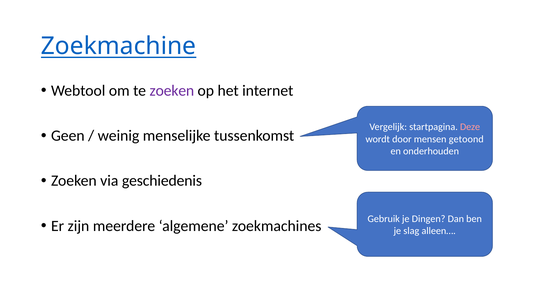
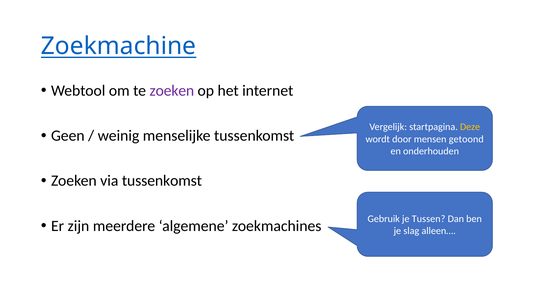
Deze colour: pink -> yellow (470, 127)
via geschiedenis: geschiedenis -> tussenkomst (162, 181)
Dingen: Dingen -> Tussen (429, 219)
